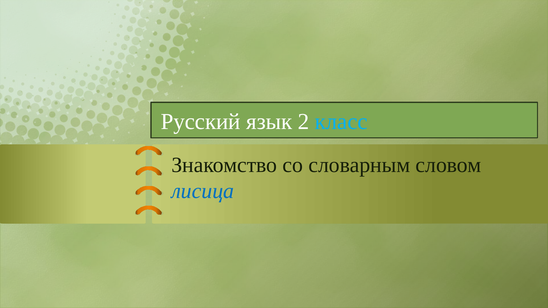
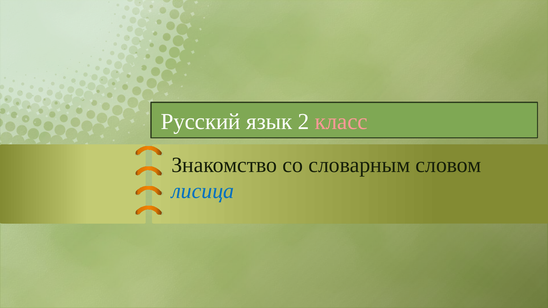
класс colour: light blue -> pink (341, 122)
